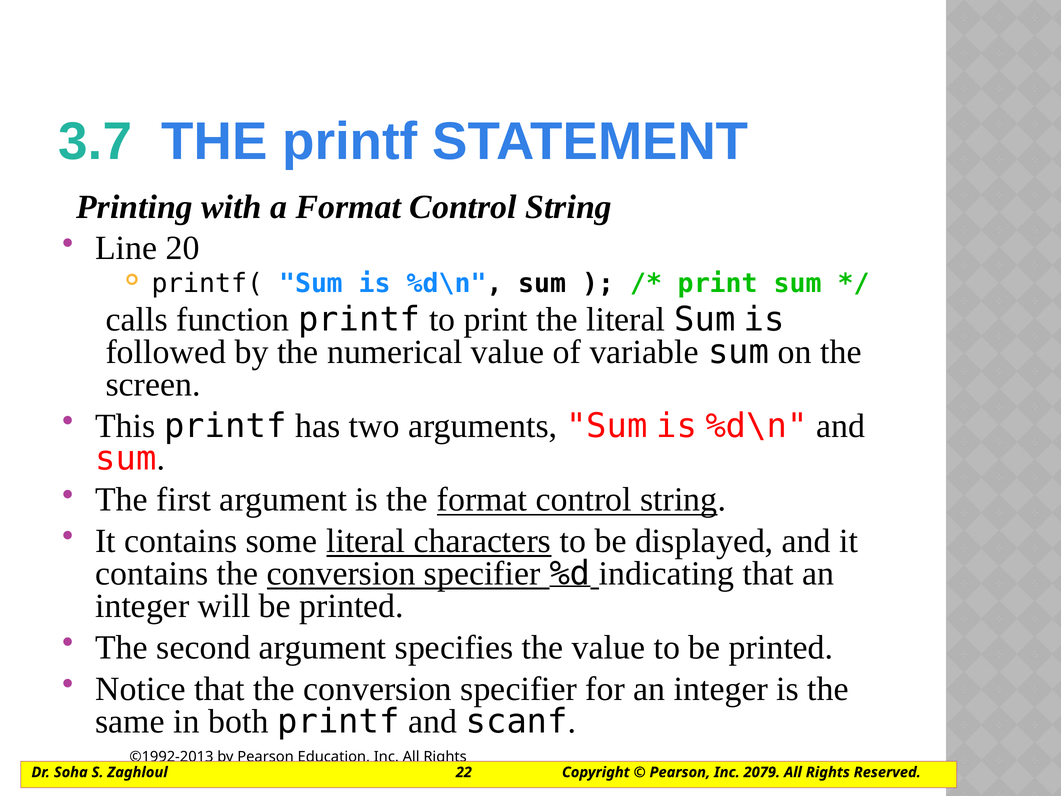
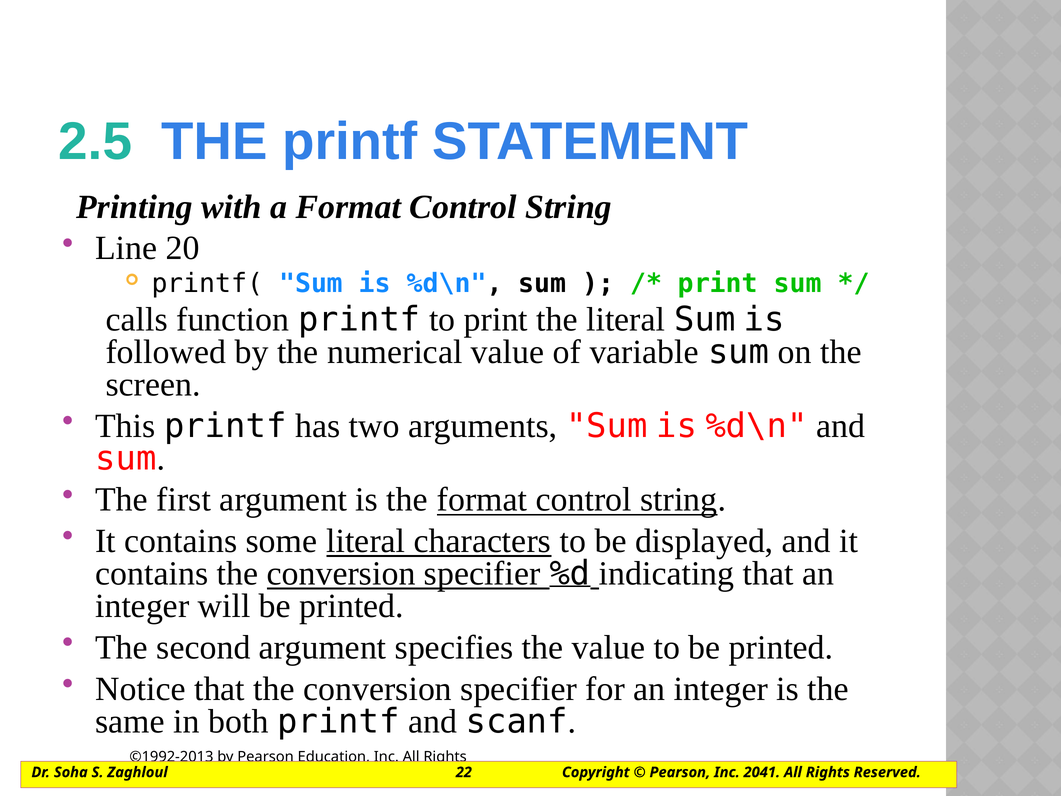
3.7: 3.7 -> 2.5 (95, 142)
2079: 2079 -> 2041 (762, 772)
